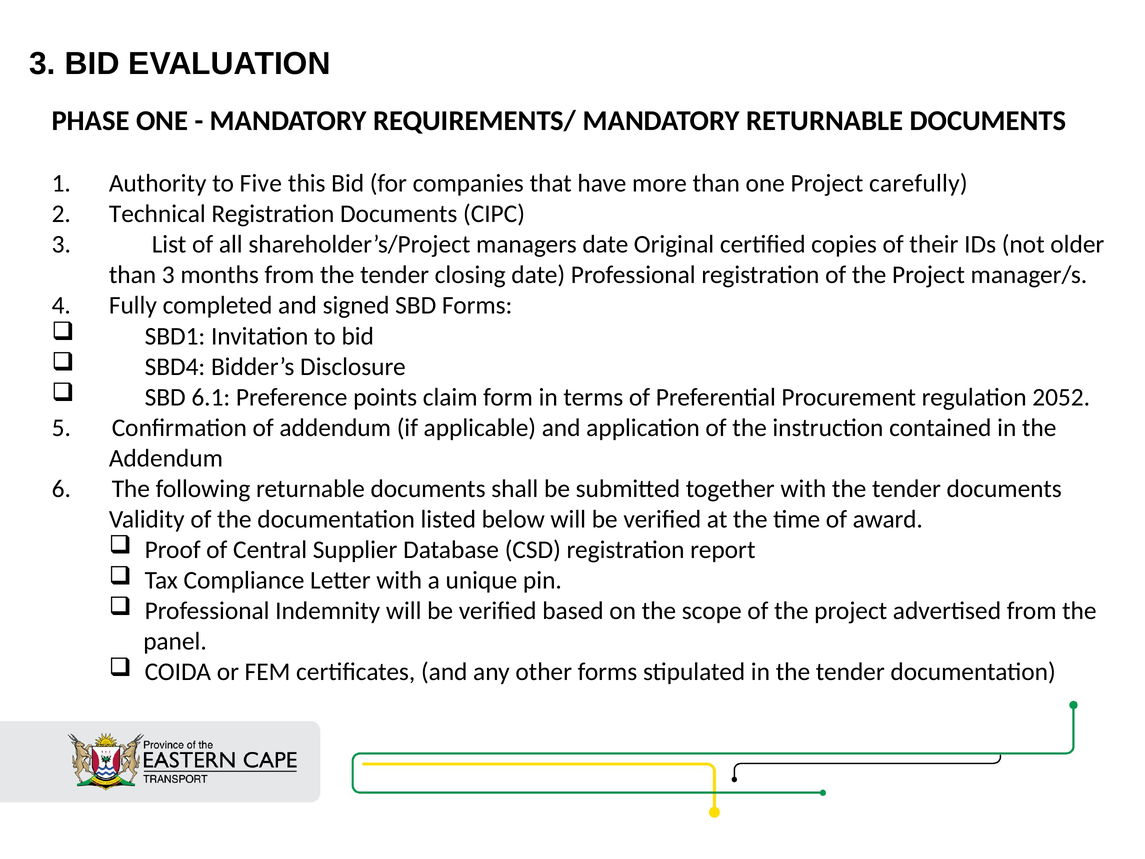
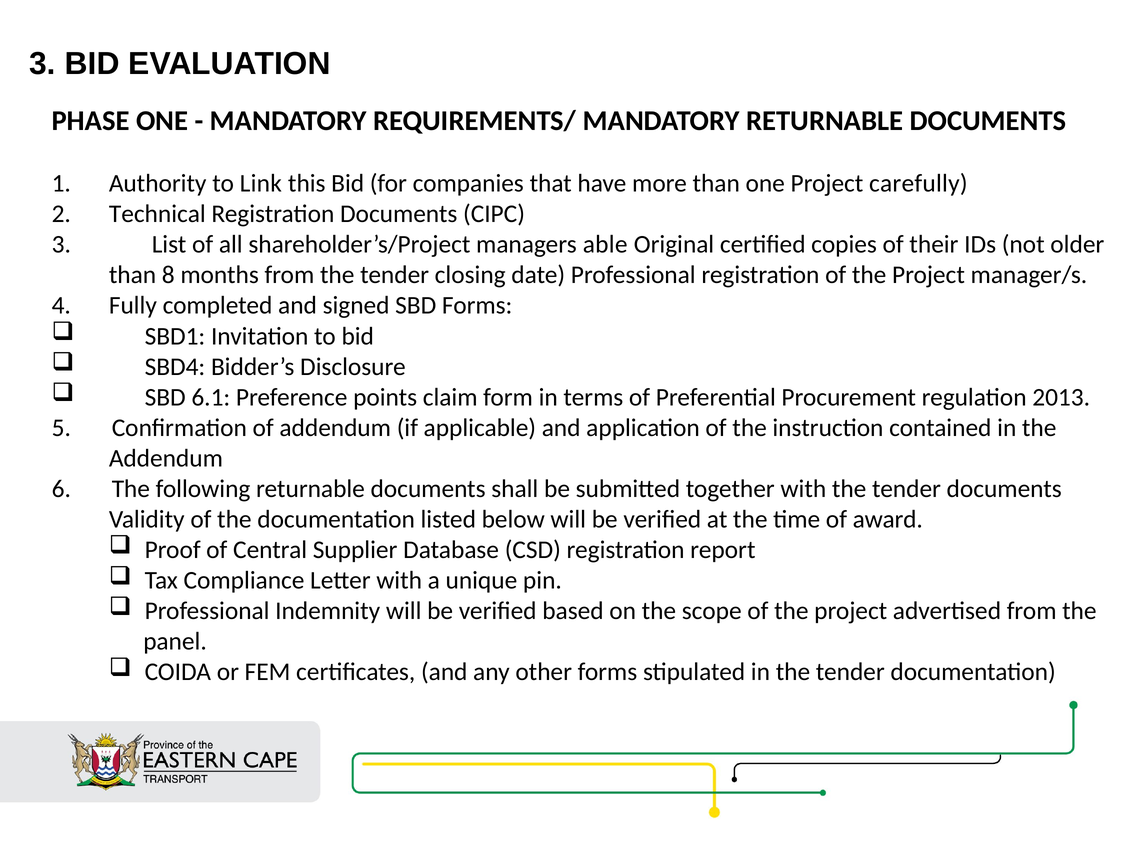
Five: Five -> Link (261, 183)
managers date: date -> able (605, 244)
than 3: 3 -> 8 (168, 275)
2052: 2052 -> 2013 (1061, 397)
